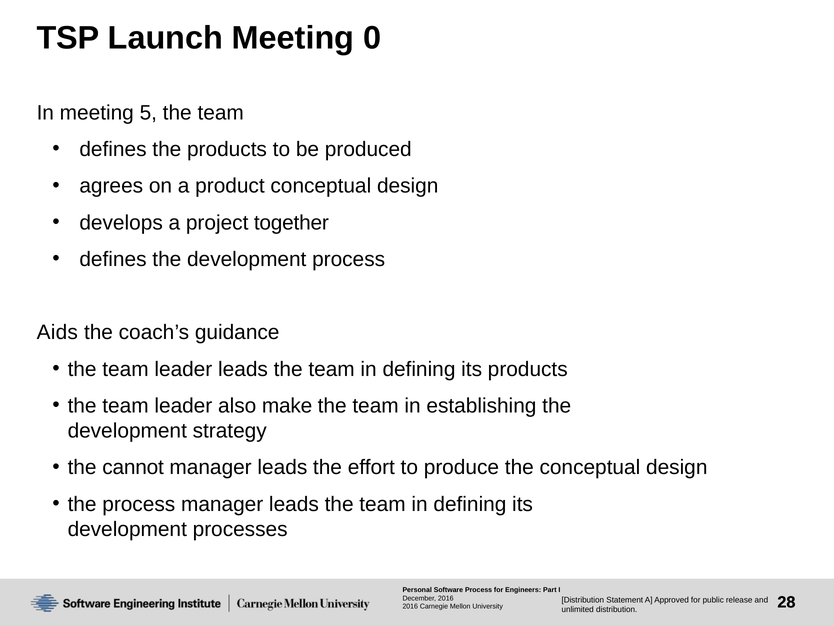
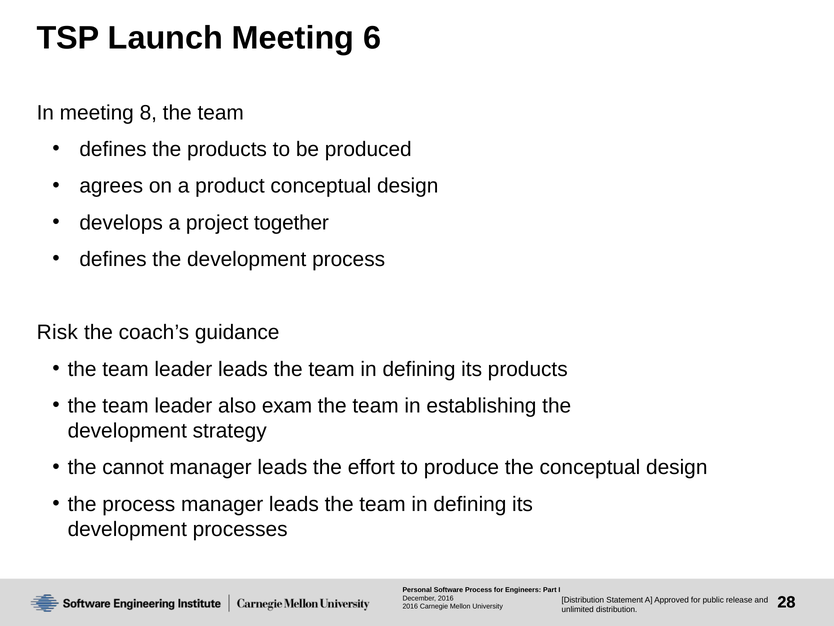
0: 0 -> 6 (372, 38)
5: 5 -> 8 (148, 113)
Aids: Aids -> Risk (57, 332)
make: make -> exam (287, 406)
